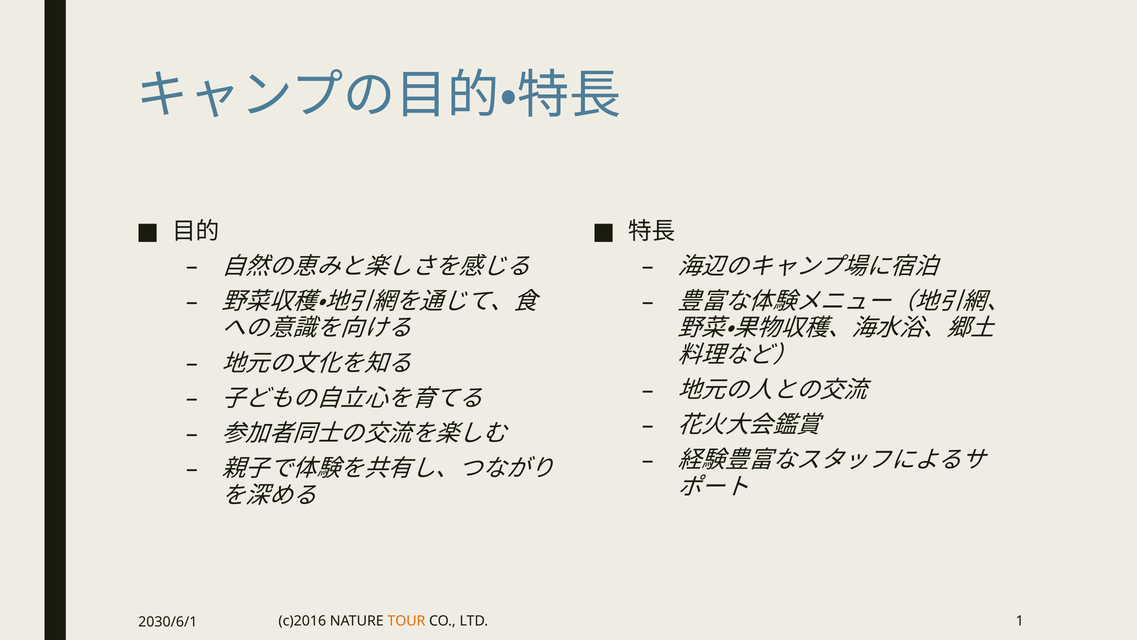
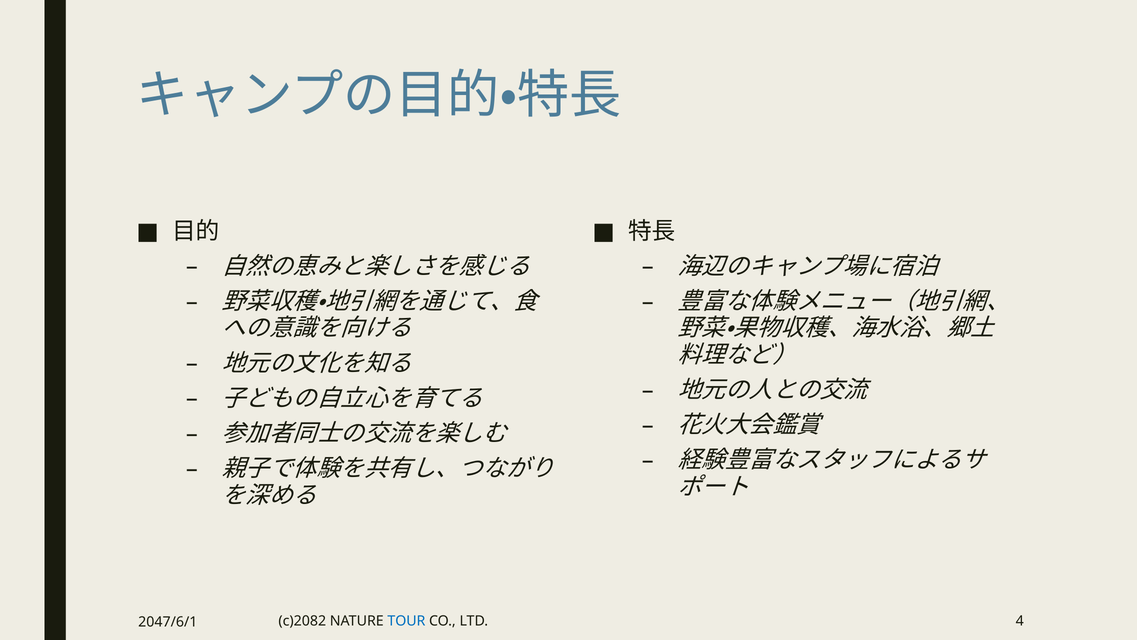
c)2016: c)2016 -> c)2082 (302, 621)
TOUR colour: orange -> blue (406, 621)
1: 1 -> 4 (1020, 621)
2030/6/1: 2030/6/1 -> 2047/6/1 (168, 622)
